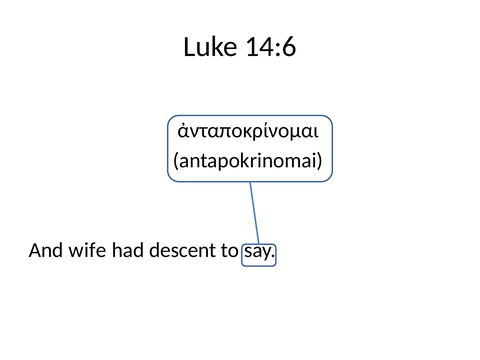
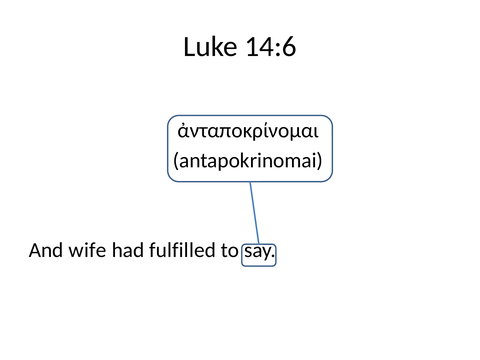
descent: descent -> fulfilled (183, 250)
